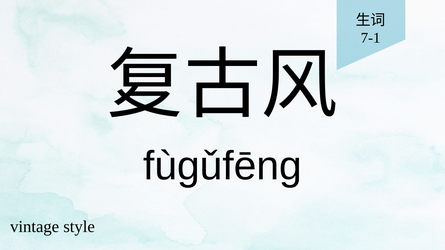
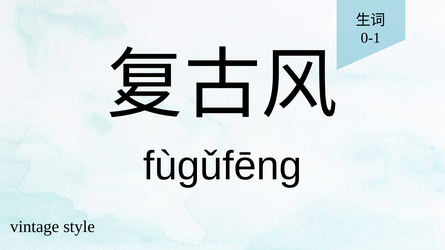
7-1: 7-1 -> 0-1 (371, 38)
